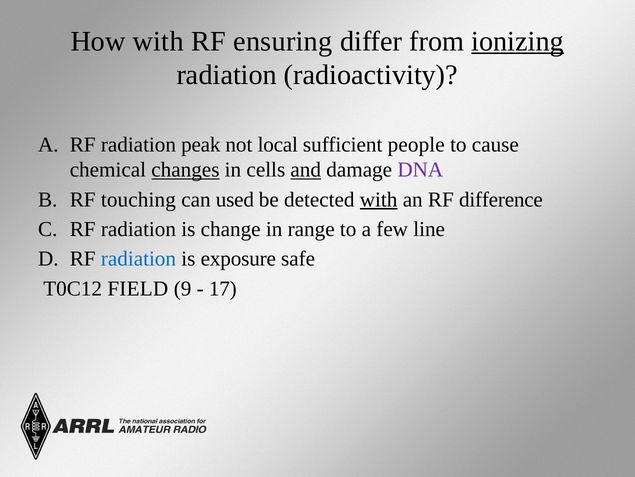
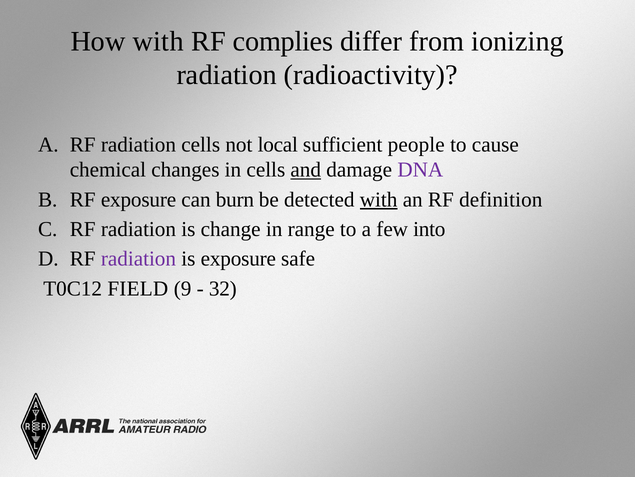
ensuring: ensuring -> complies (283, 41)
ionizing underline: present -> none (518, 41)
radiation peak: peak -> cells (201, 144)
changes underline: present -> none (185, 170)
RF touching: touching -> exposure (139, 199)
used: used -> burn (235, 199)
difference: difference -> definition (501, 199)
line: line -> into (429, 229)
radiation colour: blue -> purple (138, 259)
17: 17 -> 32 (223, 288)
